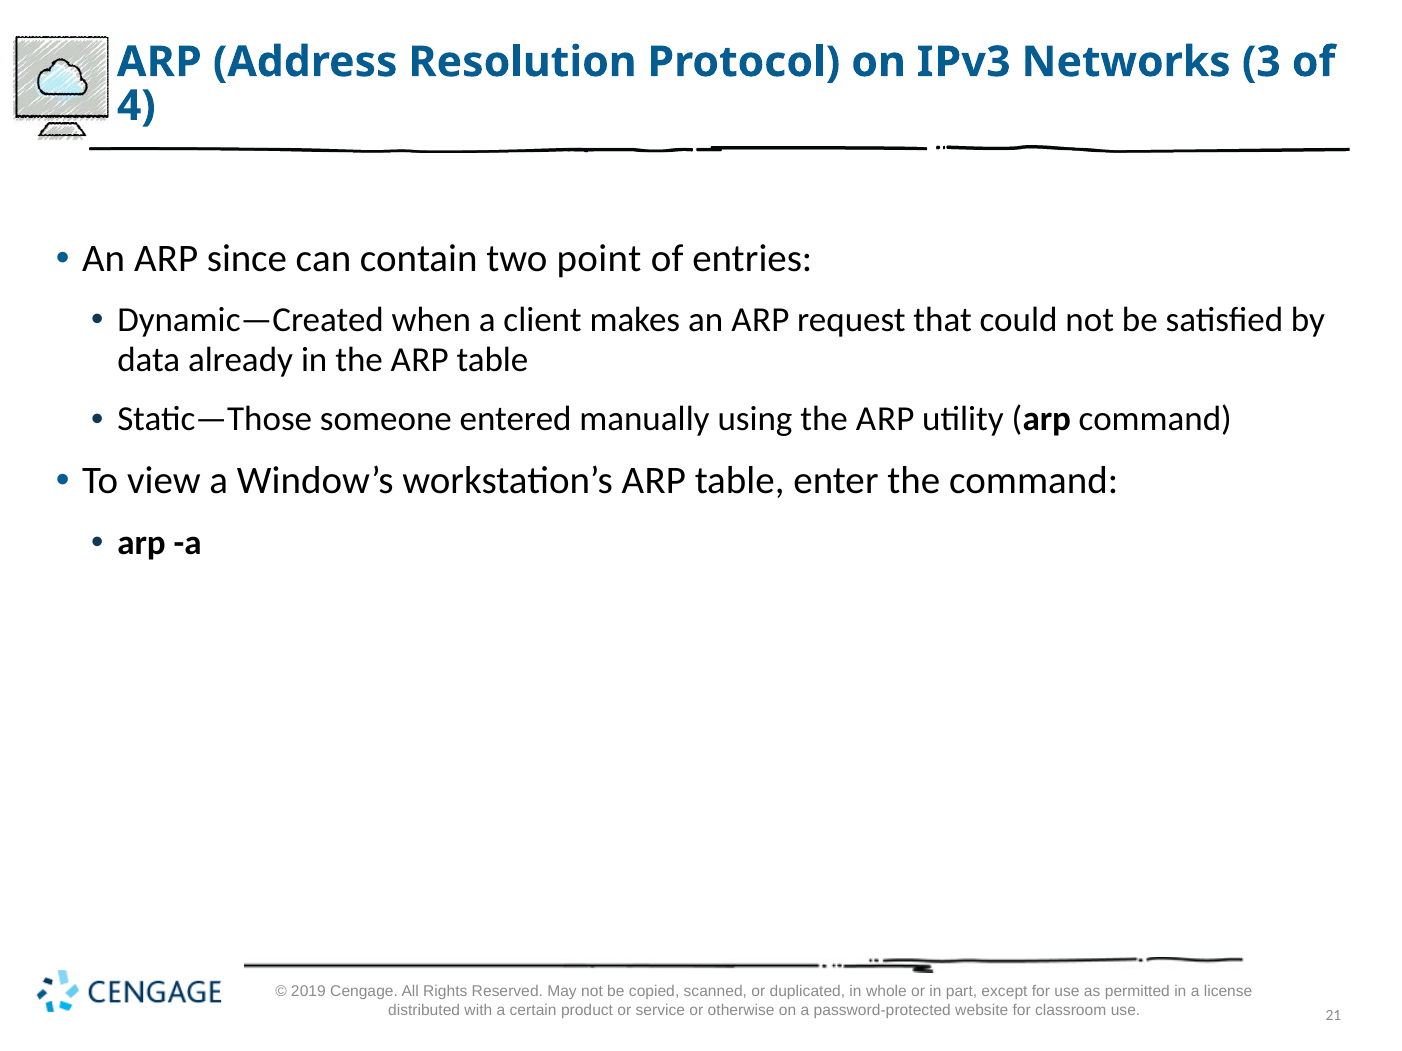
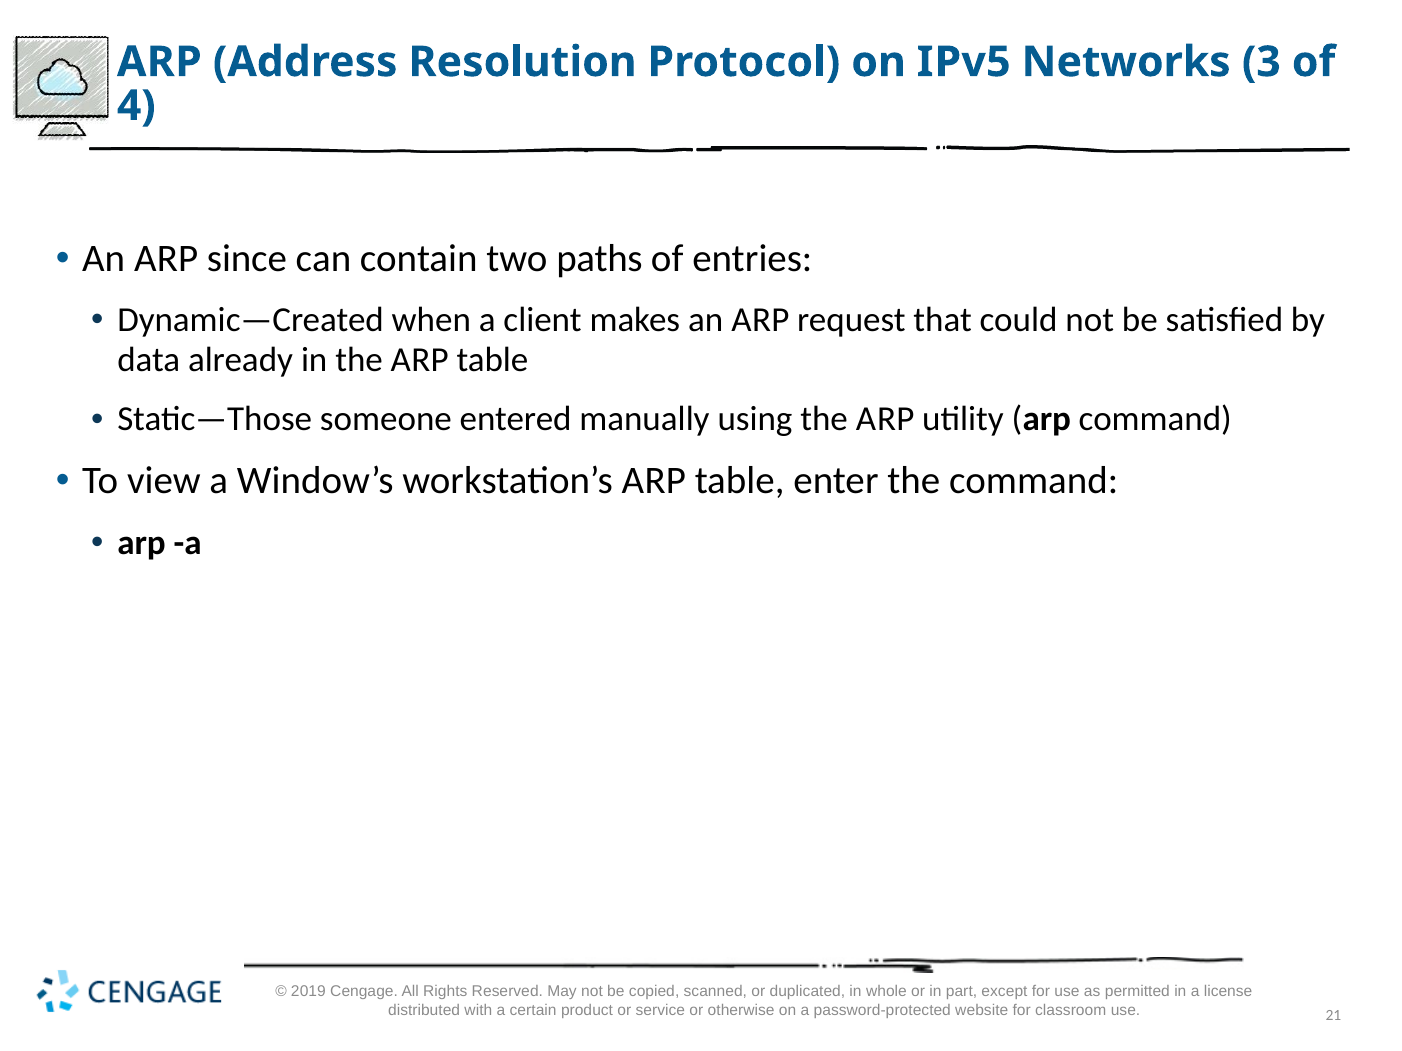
v 3: 3 -> 5 (998, 62)
point: point -> paths (599, 259)
